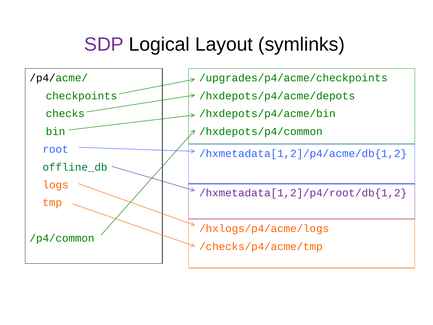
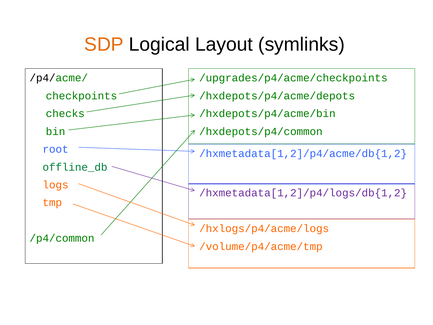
SDP colour: purple -> orange (104, 44)
/hxmetadata[1,2]/p4/root/db{1,2: /hxmetadata[1,2]/p4/root/db{1,2 -> /hxmetadata[1,2]/p4/logs/db{1,2 (303, 193)
/checks/p4/acme/tmp: /checks/p4/acme/tmp -> /volume/p4/acme/tmp (261, 246)
